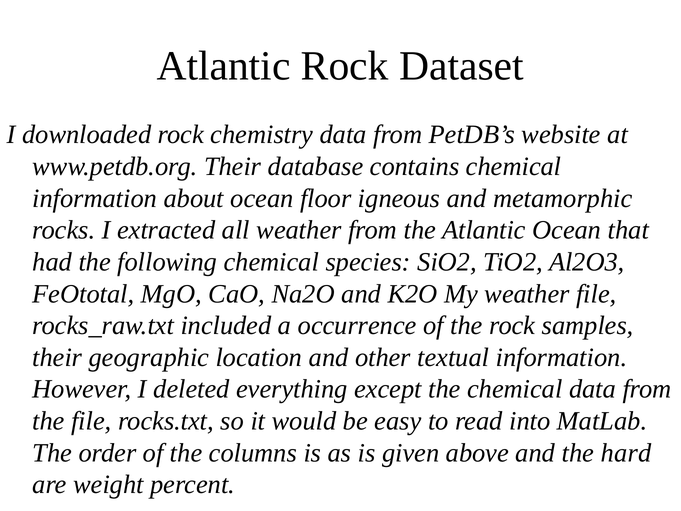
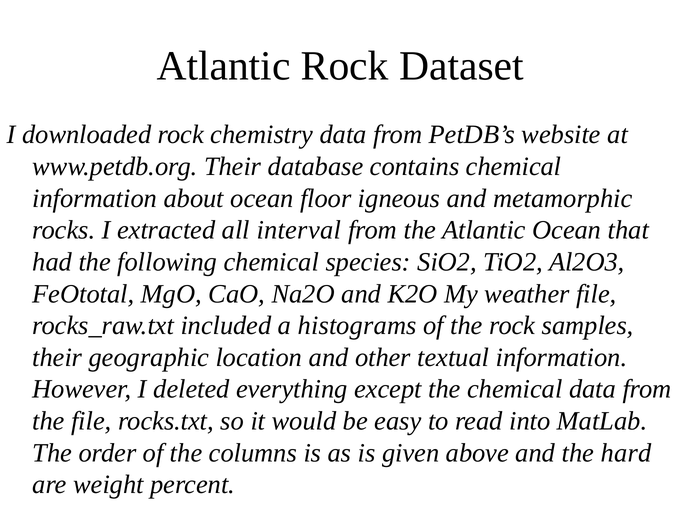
all weather: weather -> interval (299, 230)
occurrence: occurrence -> histograms (357, 325)
